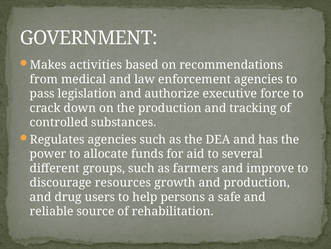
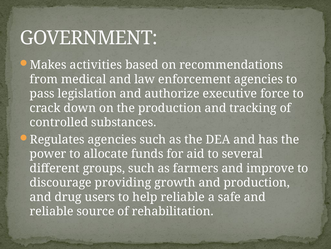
resources: resources -> providing (123, 182)
help persons: persons -> reliable (183, 197)
